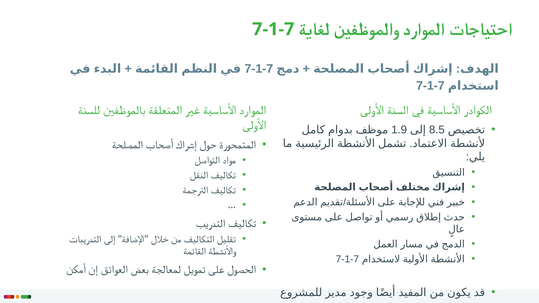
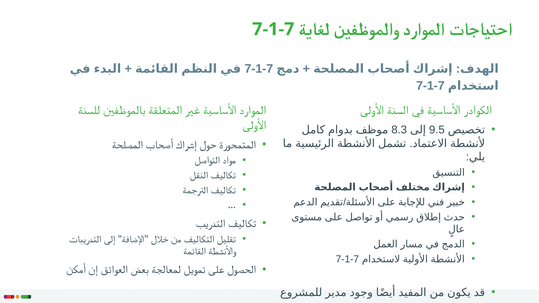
1.9: 1.9 -> 8.3 (399, 130)
8.5: 8.5 -> 9.5 (437, 130)
